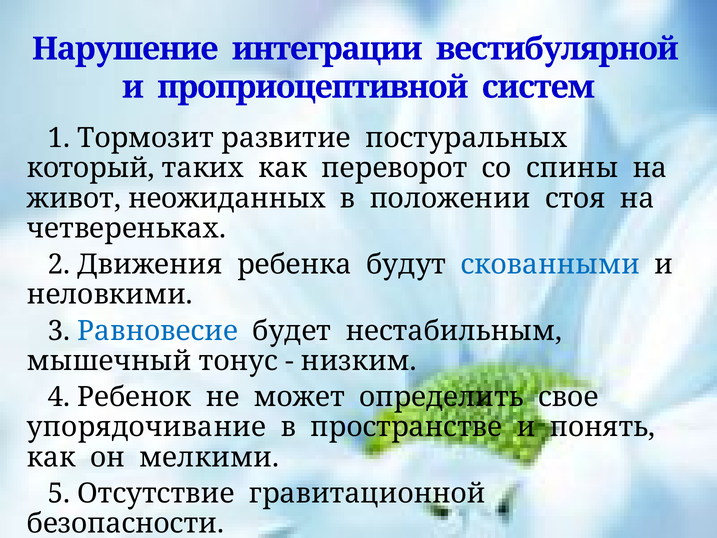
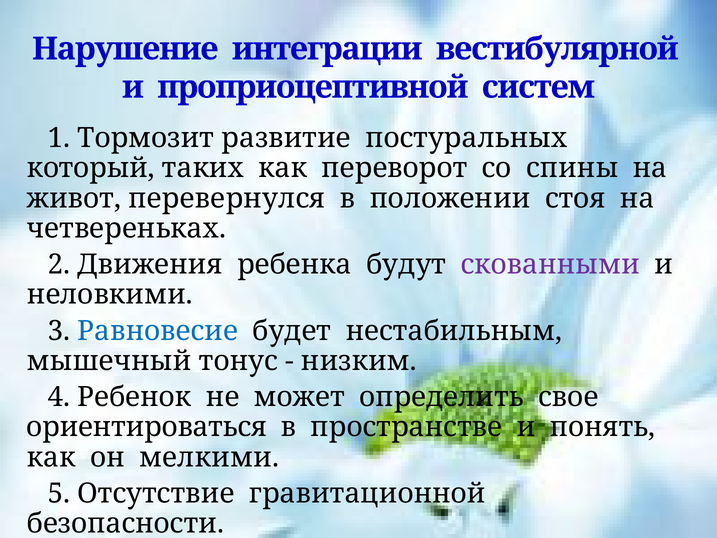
неожиданных: неожиданных -> перевернулся (227, 198)
скованными colour: blue -> purple (550, 264)
упорядочивание: упорядочивание -> ориентироваться (147, 427)
